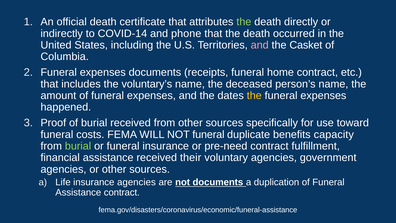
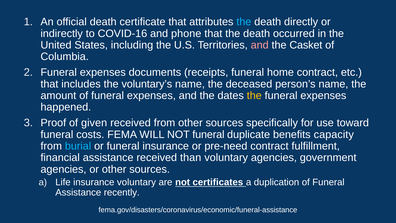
the colour: light green -> light blue (244, 22)
COVID-14: COVID-14 -> COVID-16 (122, 33)
of burial: burial -> given (94, 123)
burial colour: light green -> light blue (78, 146)
their: their -> than (191, 157)
insurance agencies: agencies -> voluntary (136, 182)
not documents: documents -> certificates (218, 182)
Assistance contract: contract -> recently (122, 192)
